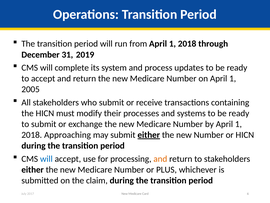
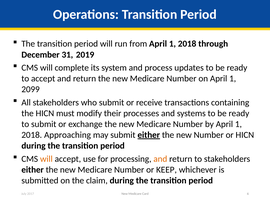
2005: 2005 -> 2099 (31, 89)
will colour: blue -> orange (46, 158)
PLUS: PLUS -> KEEP (166, 169)
